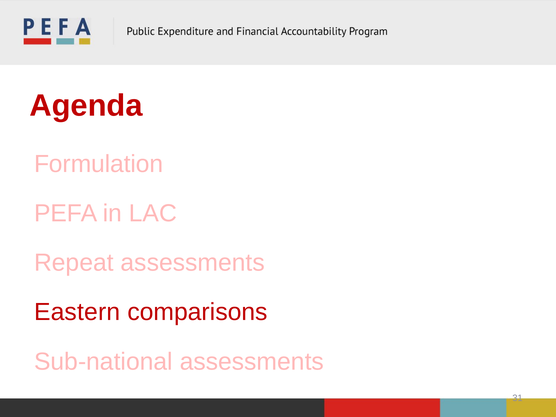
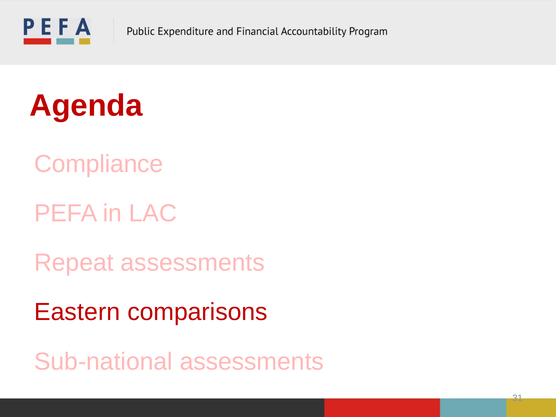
Formulation: Formulation -> Compliance (99, 164)
